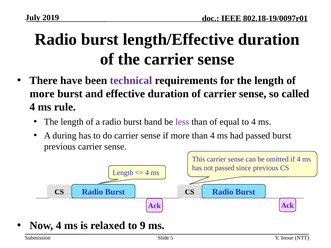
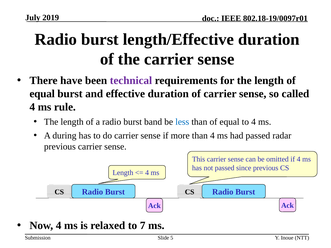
more: more -> equal (42, 94)
less colour: purple -> blue (182, 122)
passed burst: burst -> radar (282, 136)
9: 9 -> 7 (143, 226)
